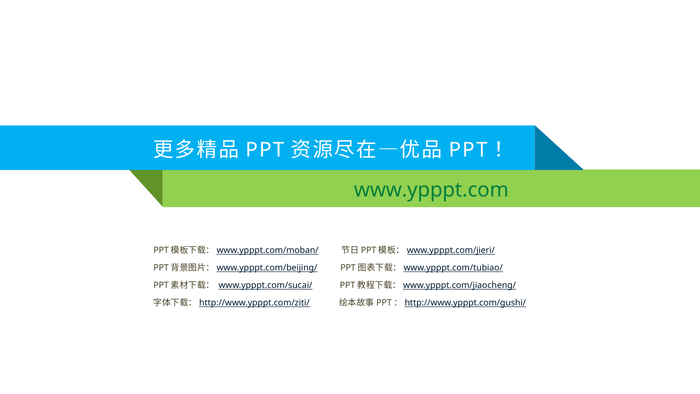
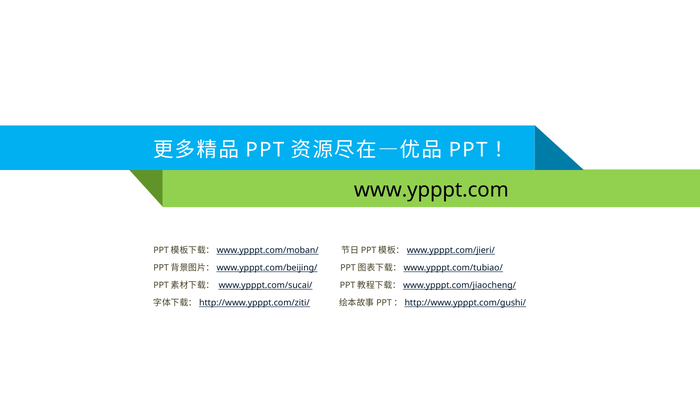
www.ypppt.com colour: green -> black (431, 190)
